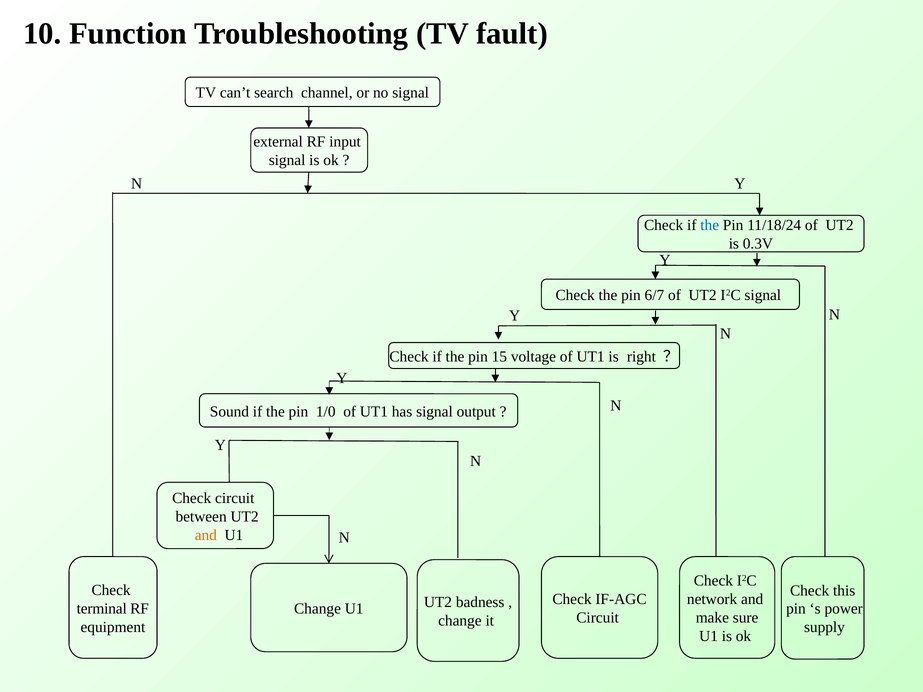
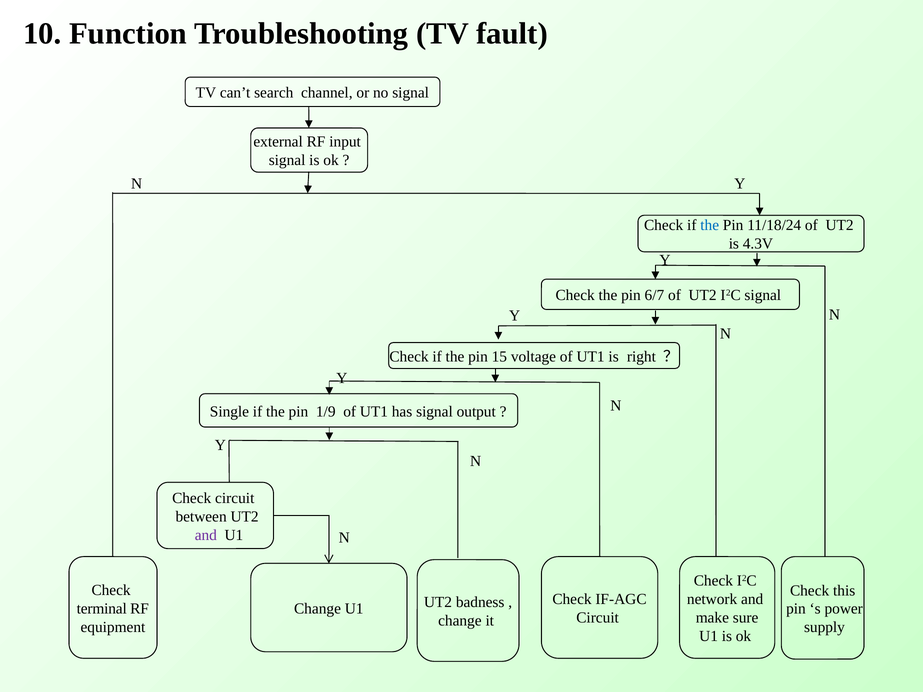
0.3V: 0.3V -> 4.3V (758, 244)
Sound: Sound -> Single (229, 412)
1/0: 1/0 -> 1/9 (326, 412)
and colour: orange -> purple (206, 535)
